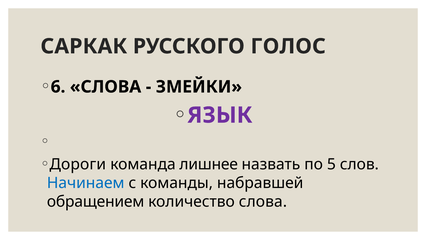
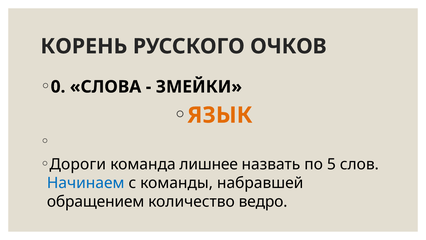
САРКАК: САРКАК -> КОРЕНЬ (84, 46)
ГОЛОС: ГОЛОС -> ОЧКОВ (288, 46)
6: 6 -> 0 (58, 87)
ЯЗЫК colour: purple -> orange (220, 115)
количество слова: слова -> ведро (263, 201)
